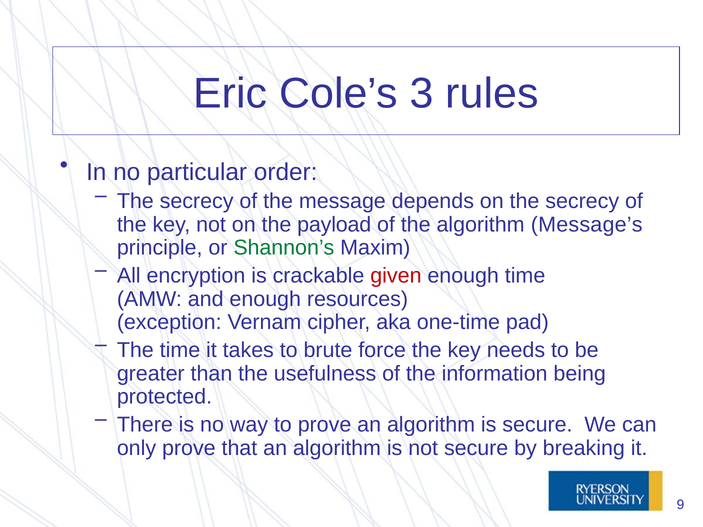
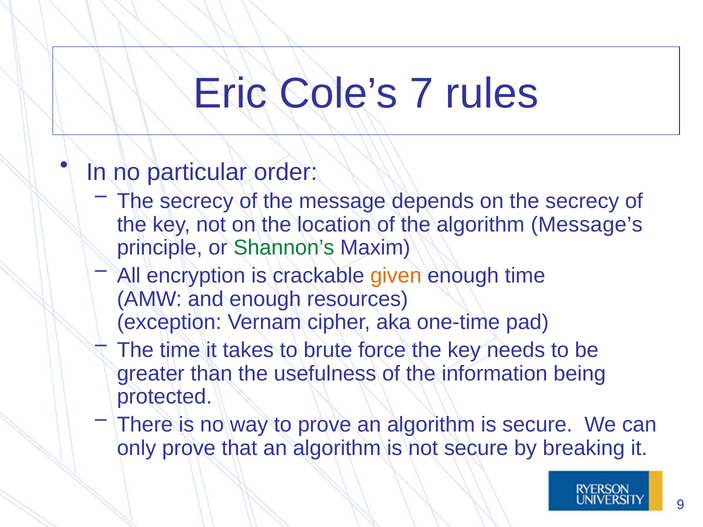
3: 3 -> 7 (422, 94)
payload: payload -> location (334, 225)
given colour: red -> orange (396, 276)
